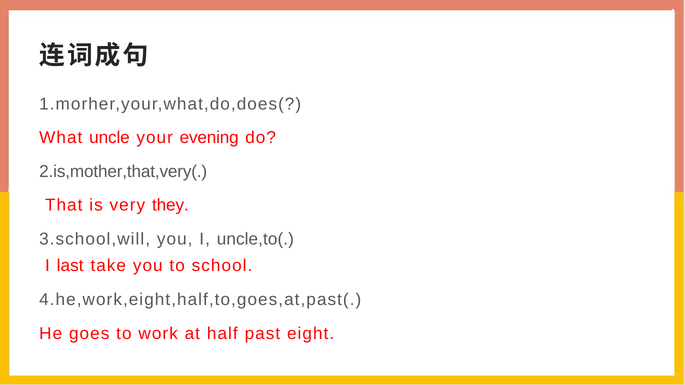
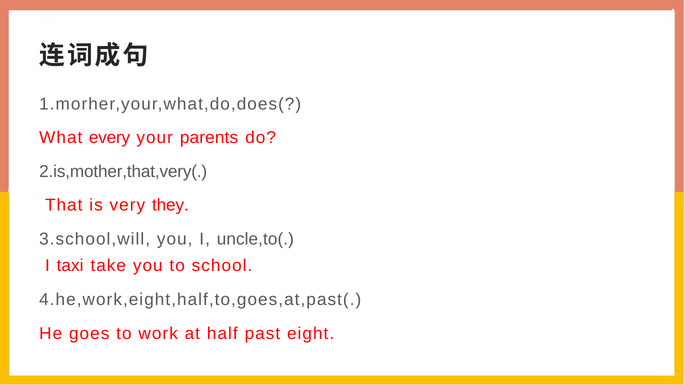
uncle: uncle -> every (110, 138)
evening: evening -> parents (209, 138)
last: last -> taxi (70, 266)
